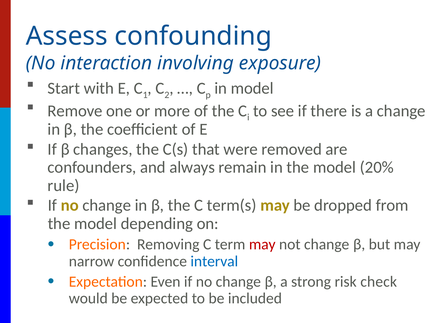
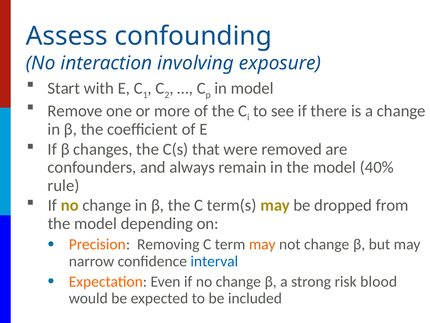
20%: 20% -> 40% (377, 167)
may colour: red -> orange (262, 244)
check: check -> blood (379, 281)
